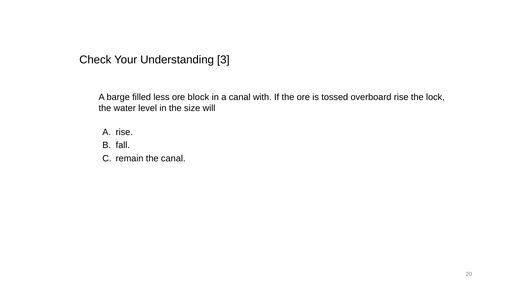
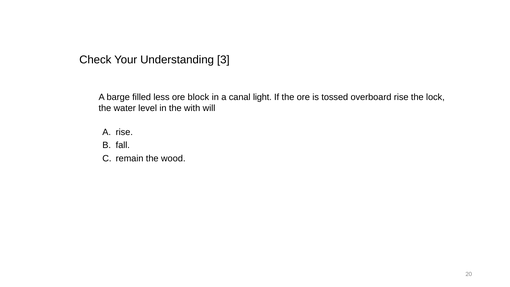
with: with -> light (262, 97)
size: size -> with (192, 108)
the canal: canal -> wood (173, 158)
